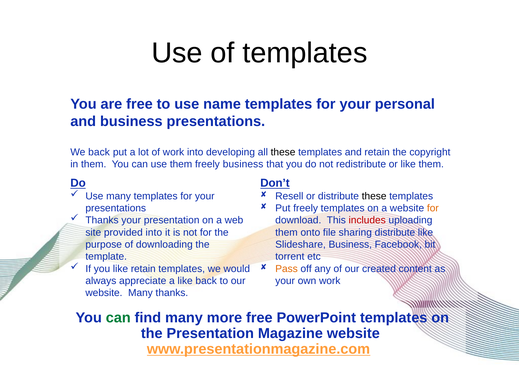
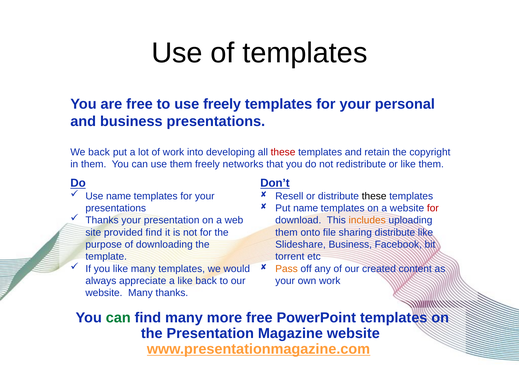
use name: name -> freely (222, 104)
these colour: black -> red (283, 152)
freely business: business -> networks (243, 164)
Use many: many -> name (119, 196)
Put freely: freely -> name (306, 208)
for colour: orange -> red (433, 208)
includes colour: red -> orange (367, 220)
provided into: into -> find (154, 233)
like retain: retain -> many (143, 269)
